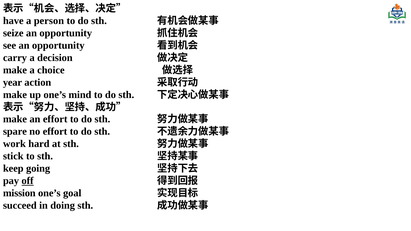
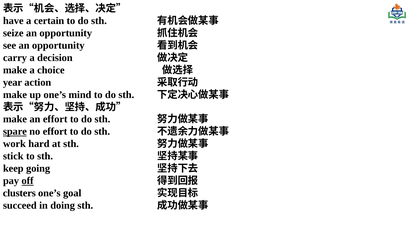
person: person -> certain (49, 21)
spare underline: none -> present (15, 132)
mission: mission -> clusters (19, 193)
